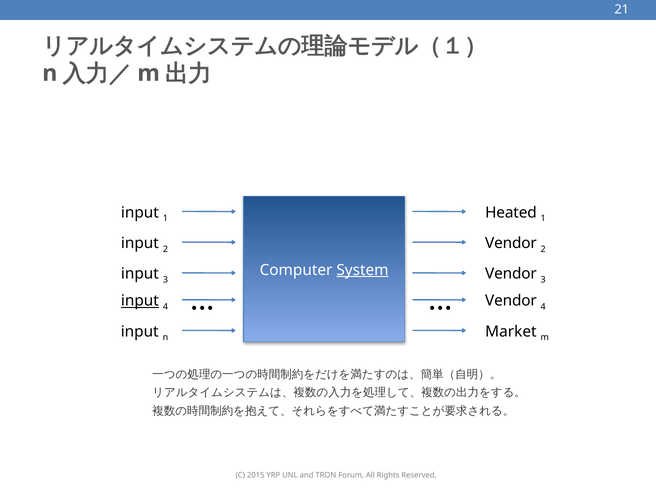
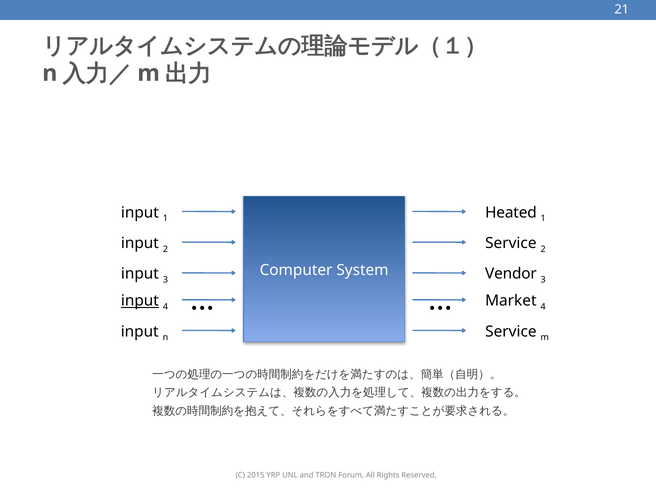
Vendor: Vendor -> Service (511, 243)
System underline: present -> none (362, 270)
Vendor: Vendor -> Market (511, 301)
Market: Market -> Service (511, 332)
